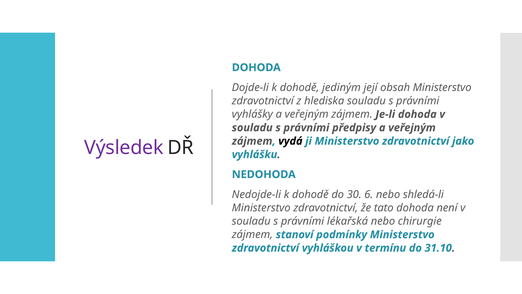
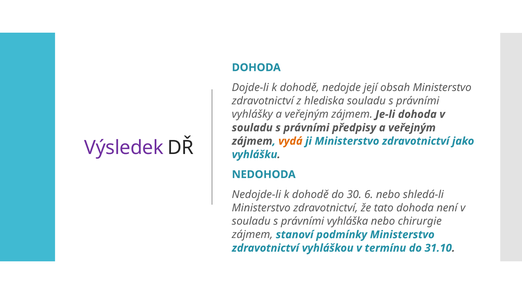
jediným: jediným -> nedojde (341, 87)
vydá colour: black -> orange (290, 141)
lékařská: lékařská -> vyhláška (348, 221)
